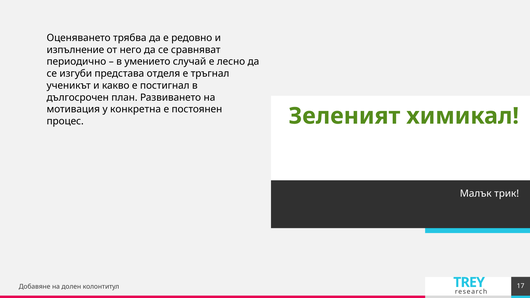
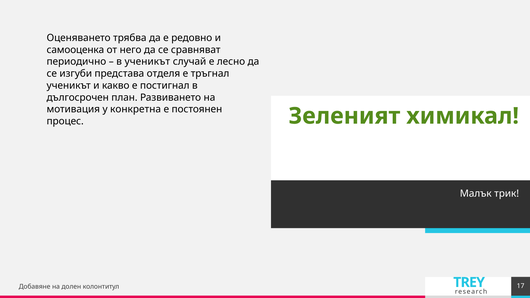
изпълнение: изпълнение -> самооценка (75, 50)
в умението: умението -> ученикът (147, 62)
